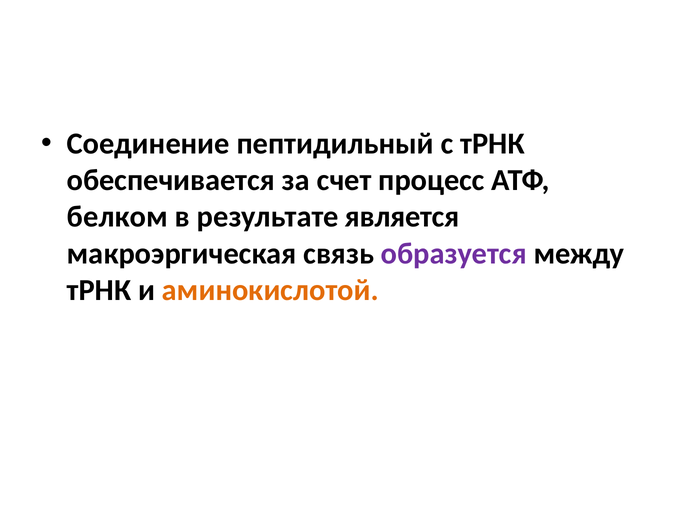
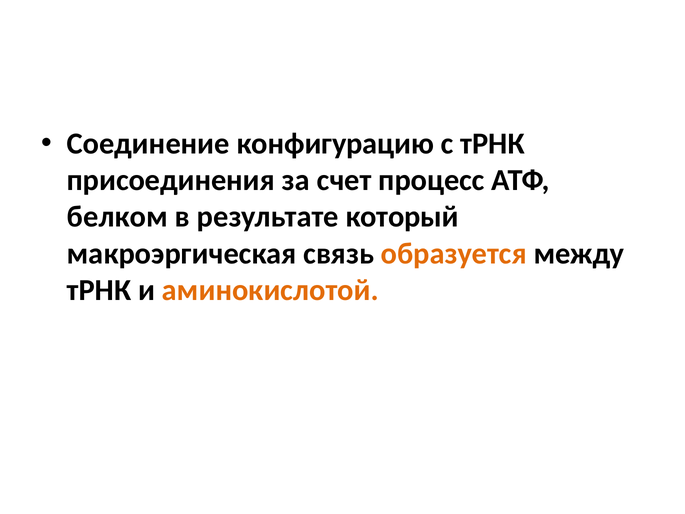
пептидильный: пептидильный -> конфигурацию (335, 144)
обеспечивается: обеспечивается -> присоединения (171, 180)
является: является -> который (402, 217)
образуется colour: purple -> orange (454, 253)
